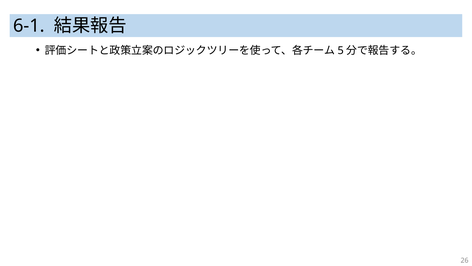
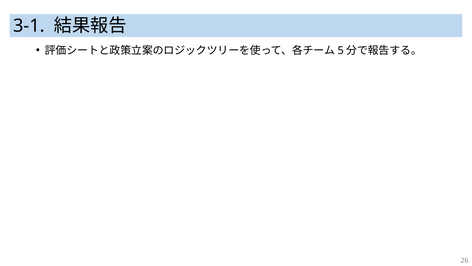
6-1: 6-1 -> 3-1 (29, 26)
